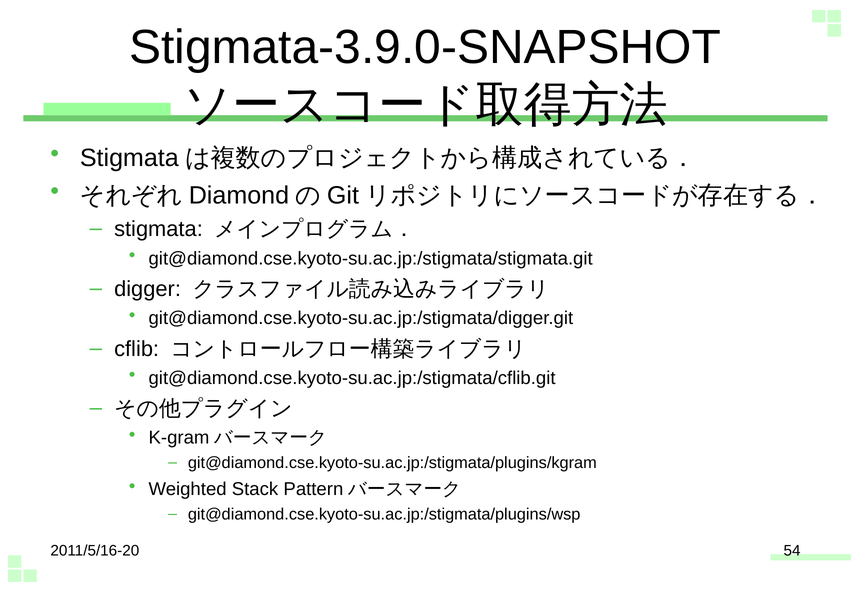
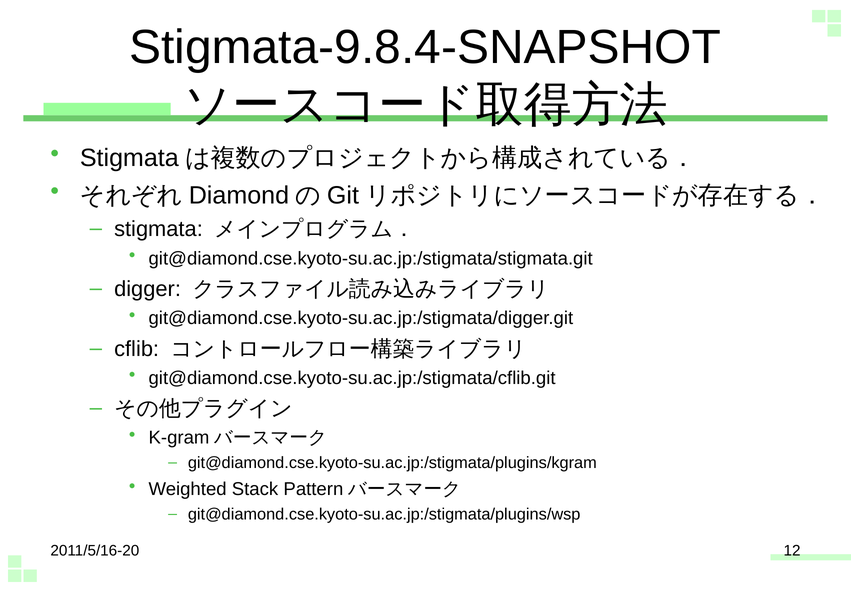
Stigmata-3.9.0-SNAPSHOT: Stigmata-3.9.0-SNAPSHOT -> Stigmata-9.8.4-SNAPSHOT (425, 47)
54: 54 -> 12 (792, 551)
